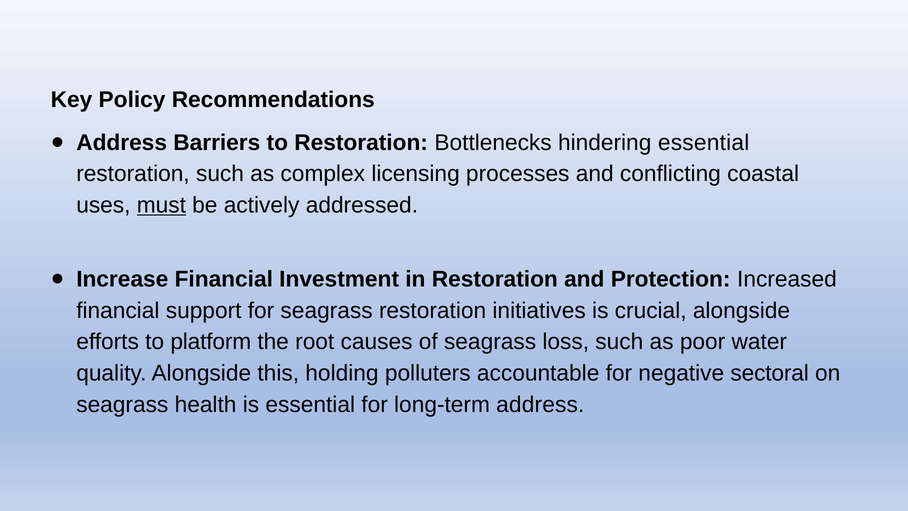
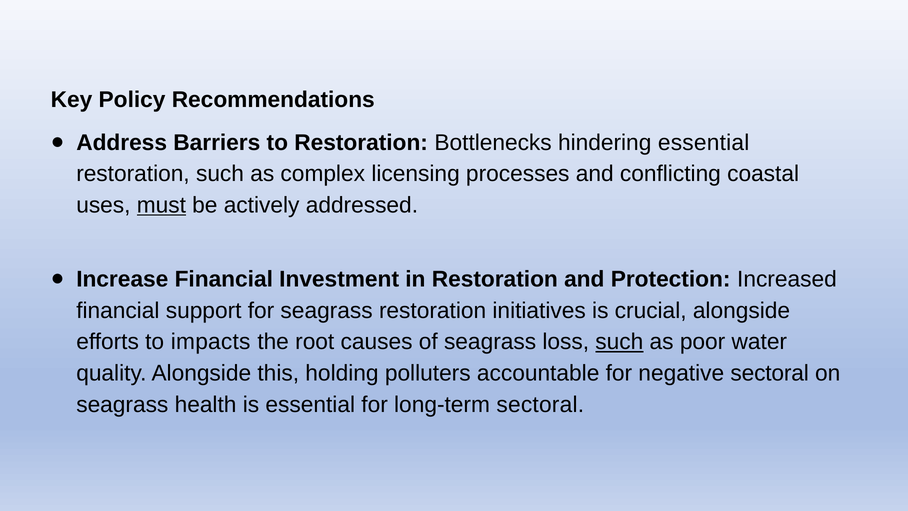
platform: platform -> impacts (211, 342)
such underline: none -> present (619, 342)
long-term address: address -> sectoral (540, 404)
